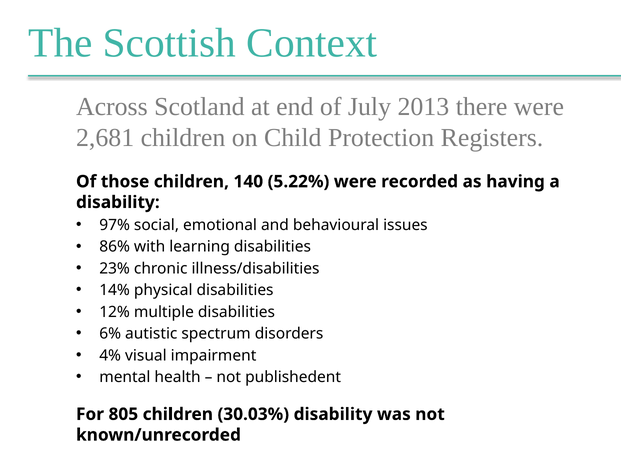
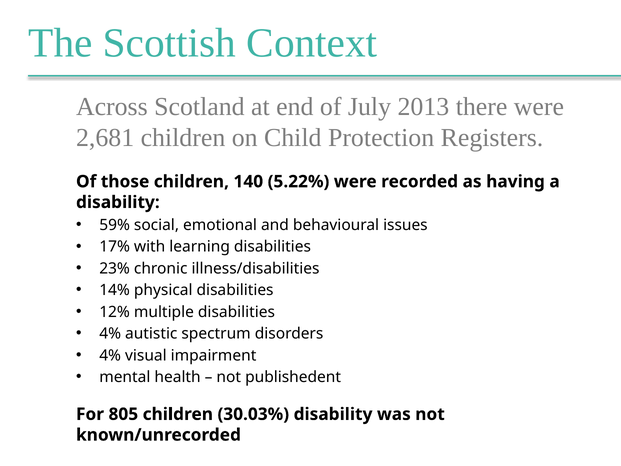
97%: 97% -> 59% (115, 225)
86%: 86% -> 17% (115, 247)
6%: 6% -> 4% (110, 334)
